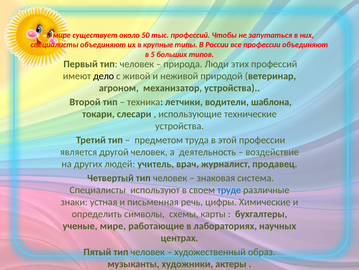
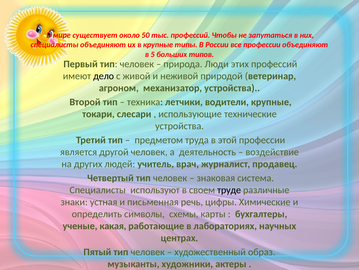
водители шаблона: шаблона -> крупные (271, 102)
труде colour: blue -> black (229, 190)
ученые мире: мире -> какая (113, 226)
